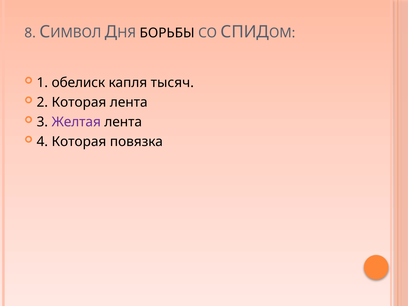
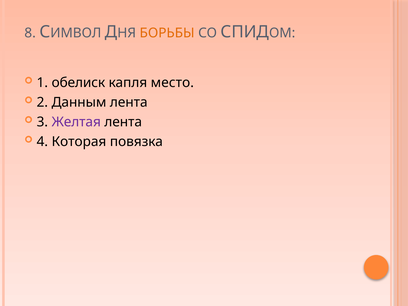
БОРЬБЫ colour: black -> orange (167, 33)
тысяч: тысяч -> место (172, 83)
2 Которая: Которая -> Данным (79, 102)
